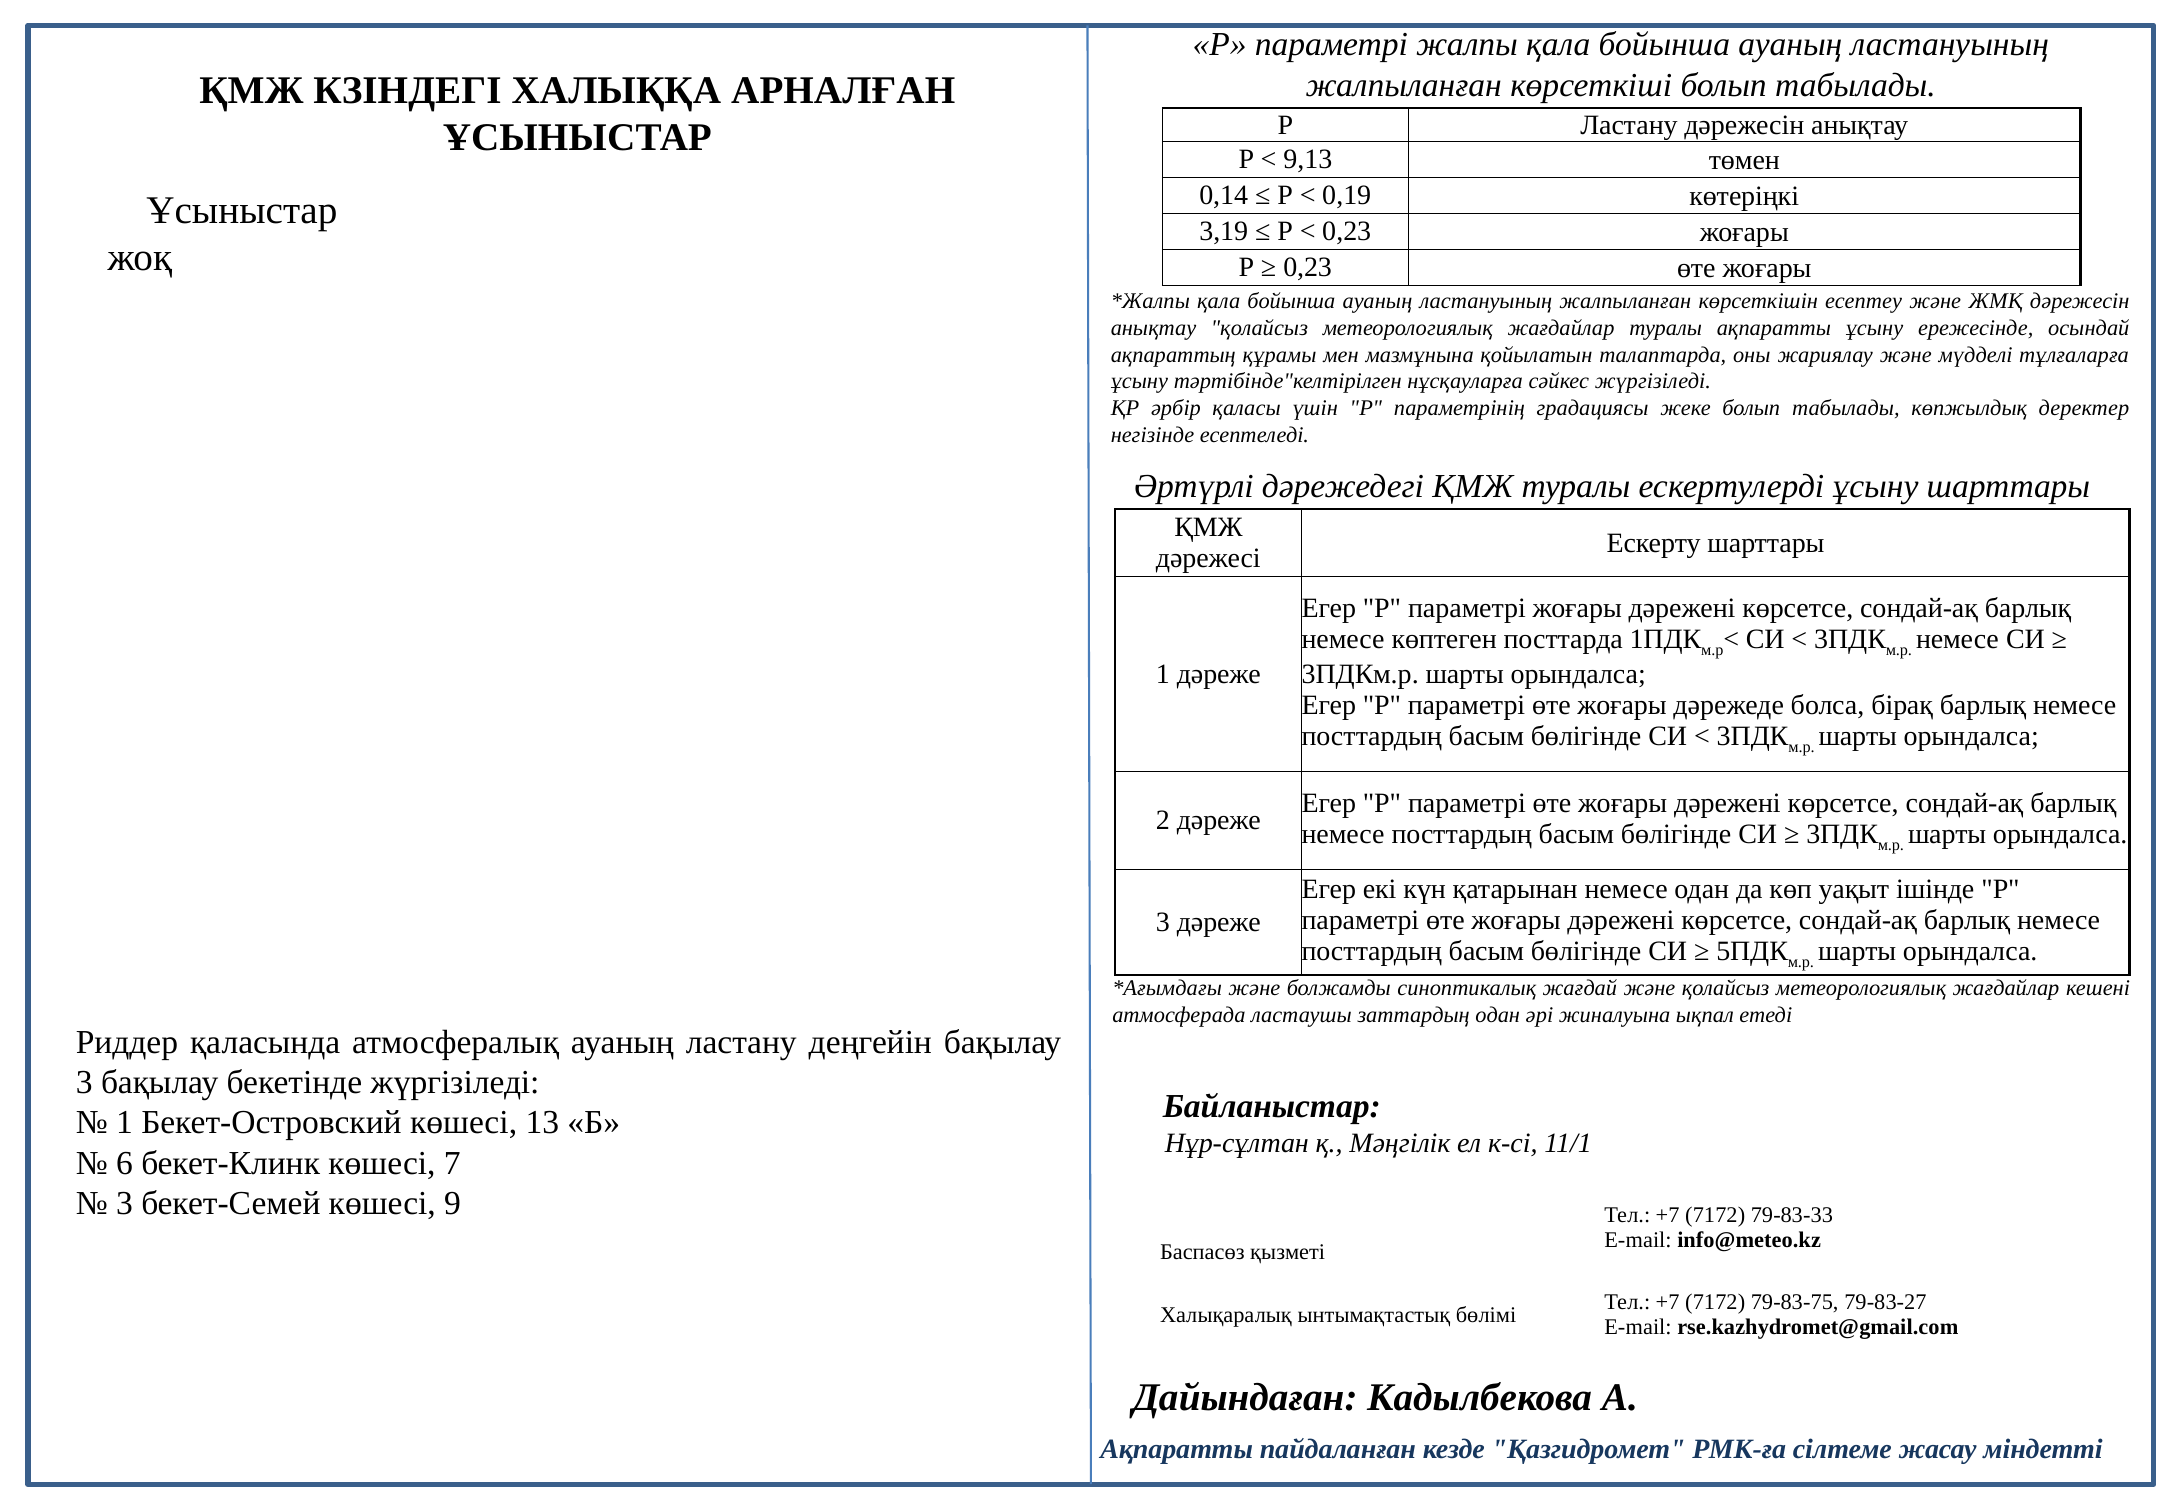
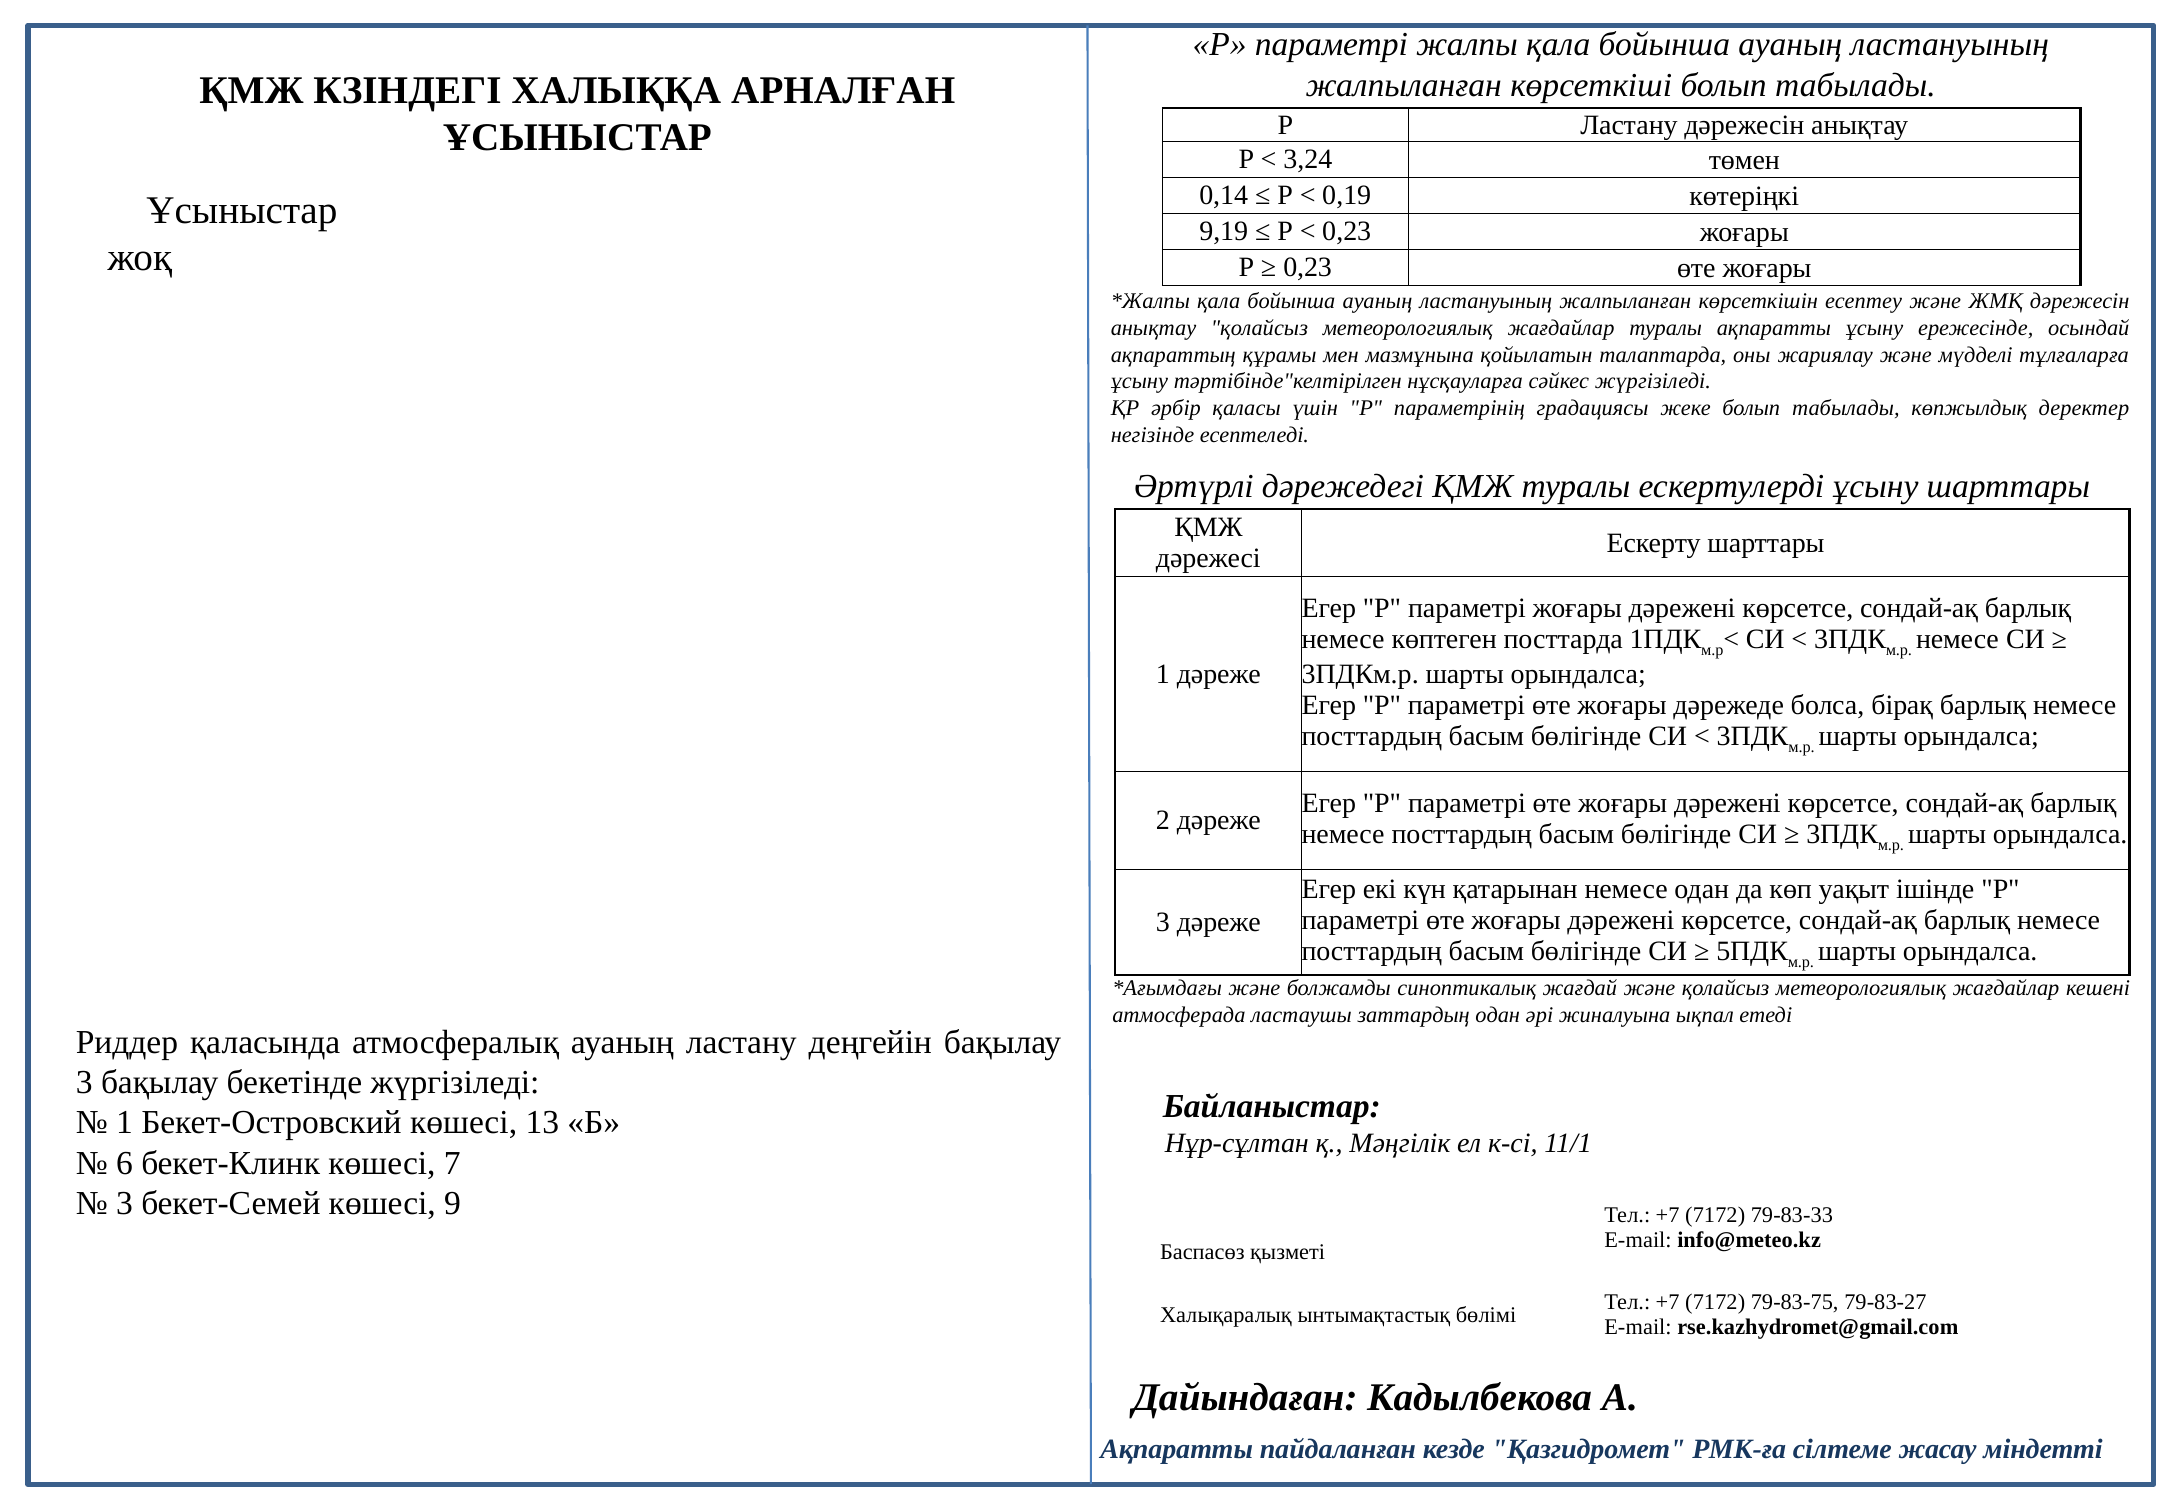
9,13: 9,13 -> 3,24 (1308, 160)
3,19: 3,19 -> 9,19 (1224, 232)
